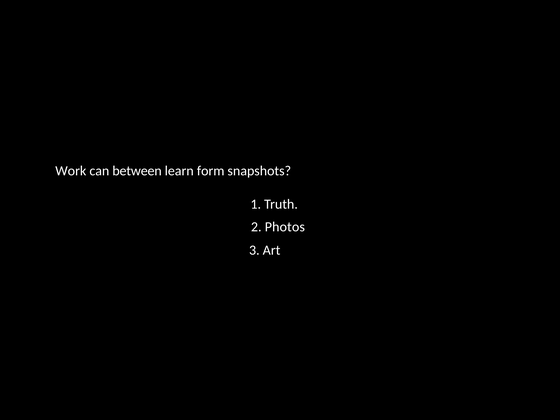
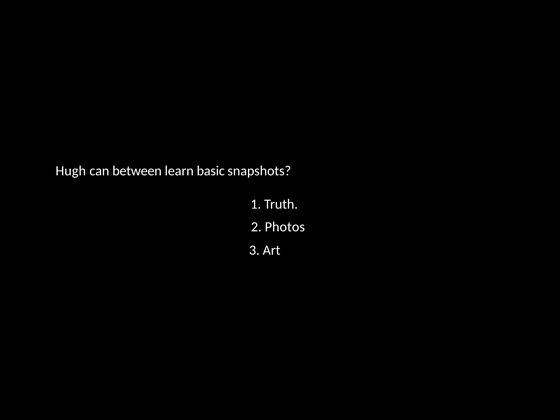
Work: Work -> Hugh (71, 171)
form: form -> basic (211, 171)
